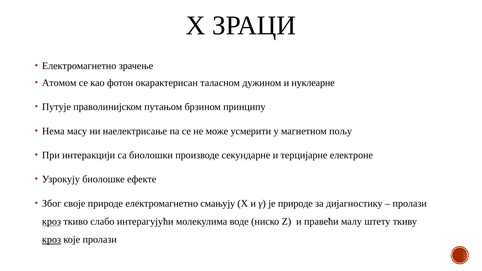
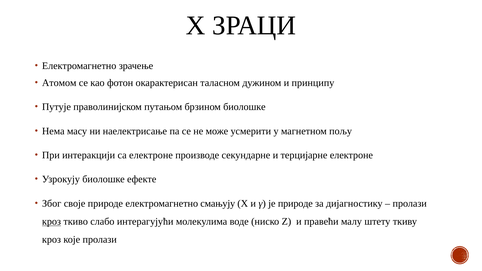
нуклеарне: нуклеарне -> принципу (313, 83)
брзином принципу: принципу -> биолошке (244, 107)
са биолошки: биолошки -> електроне (151, 155)
кроз underline: present -> none (52, 240)
